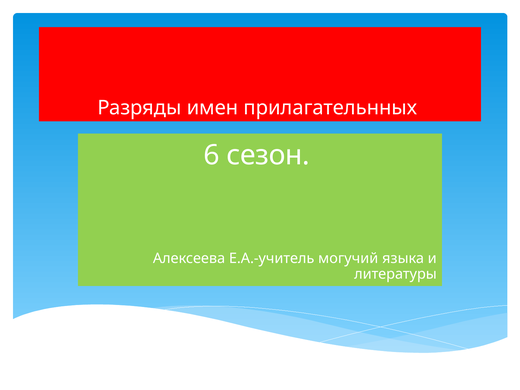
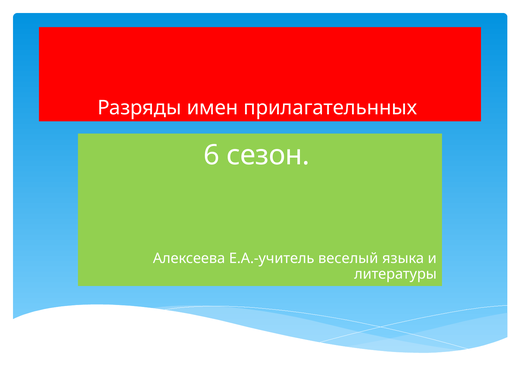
могучий: могучий -> веселый (348, 259)
